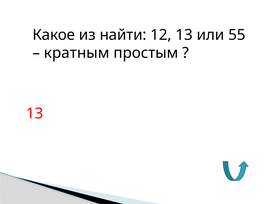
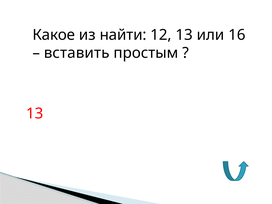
55: 55 -> 16 (237, 35)
кратным: кратным -> вставить (77, 53)
